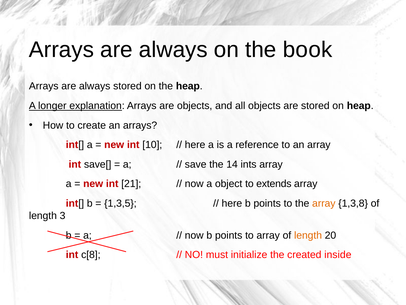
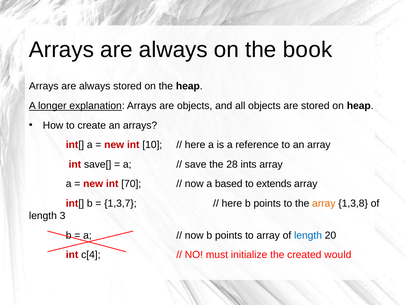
14: 14 -> 28 (232, 164)
21: 21 -> 70 (131, 184)
object: object -> based (229, 184)
1,3,5: 1,3,5 -> 1,3,7 (120, 203)
length colour: orange -> blue (308, 235)
c[8: c[8 -> c[4 (91, 254)
inside: inside -> would (338, 254)
